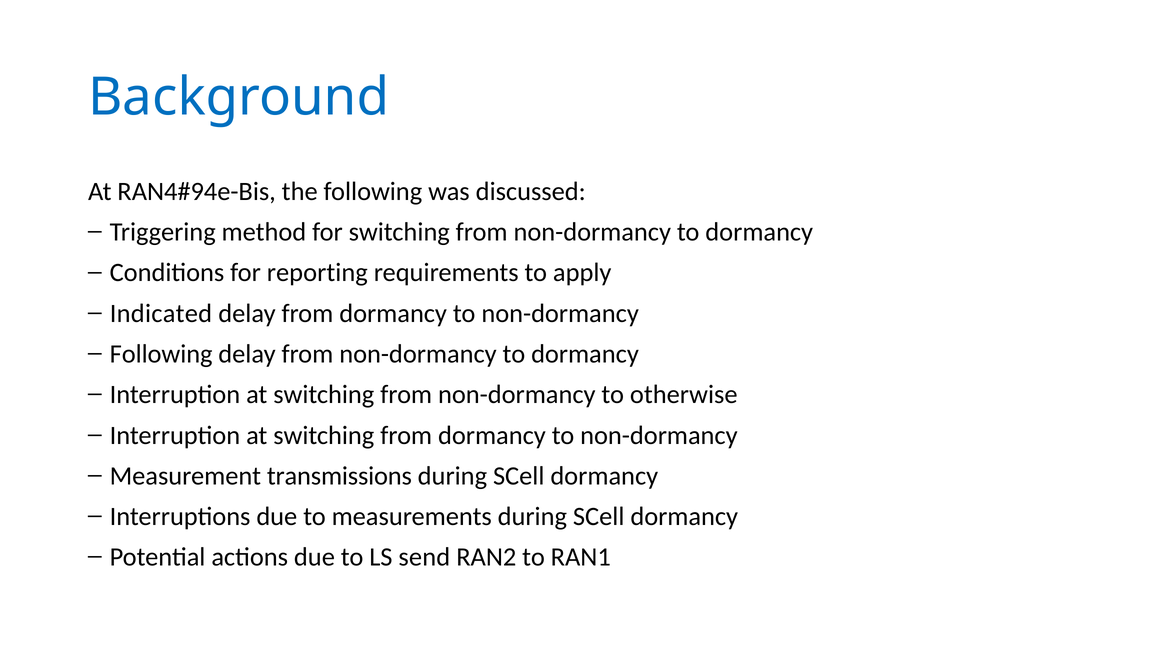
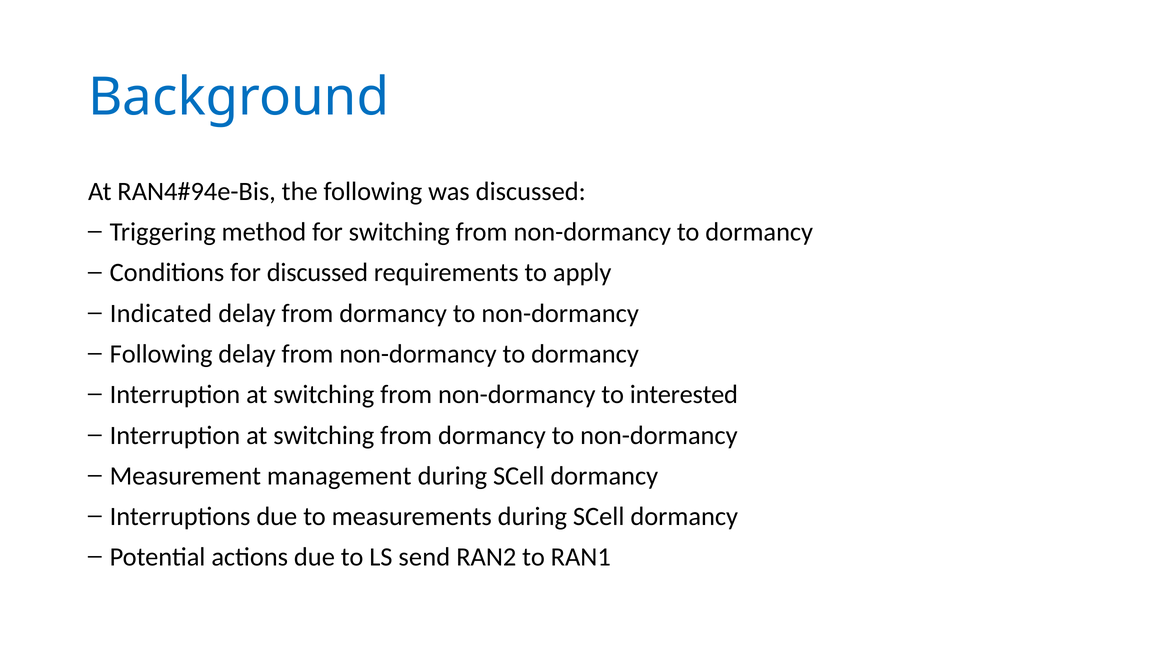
for reporting: reporting -> discussed (317, 273)
otherwise: otherwise -> interested (684, 394)
transmissions: transmissions -> management (339, 476)
